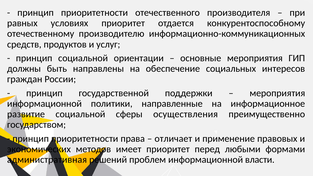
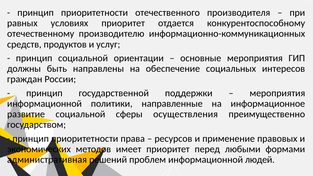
отличает: отличает -> ресурсов (173, 139)
власти: власти -> людей (260, 160)
